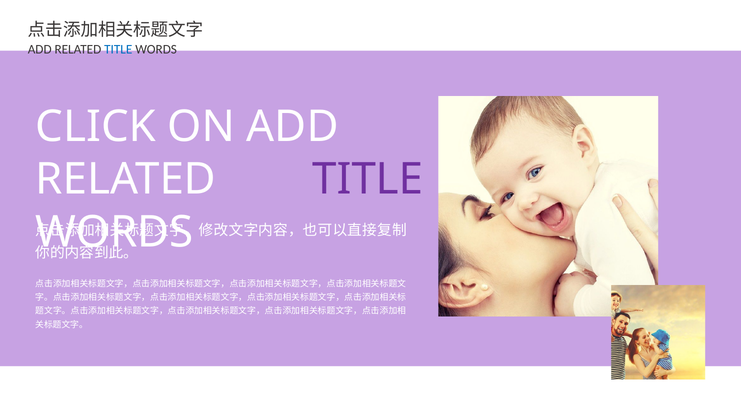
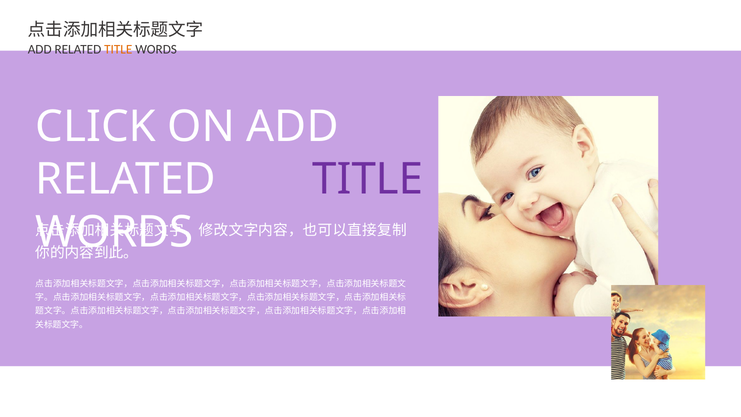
TITLE colour: blue -> orange (118, 49)
